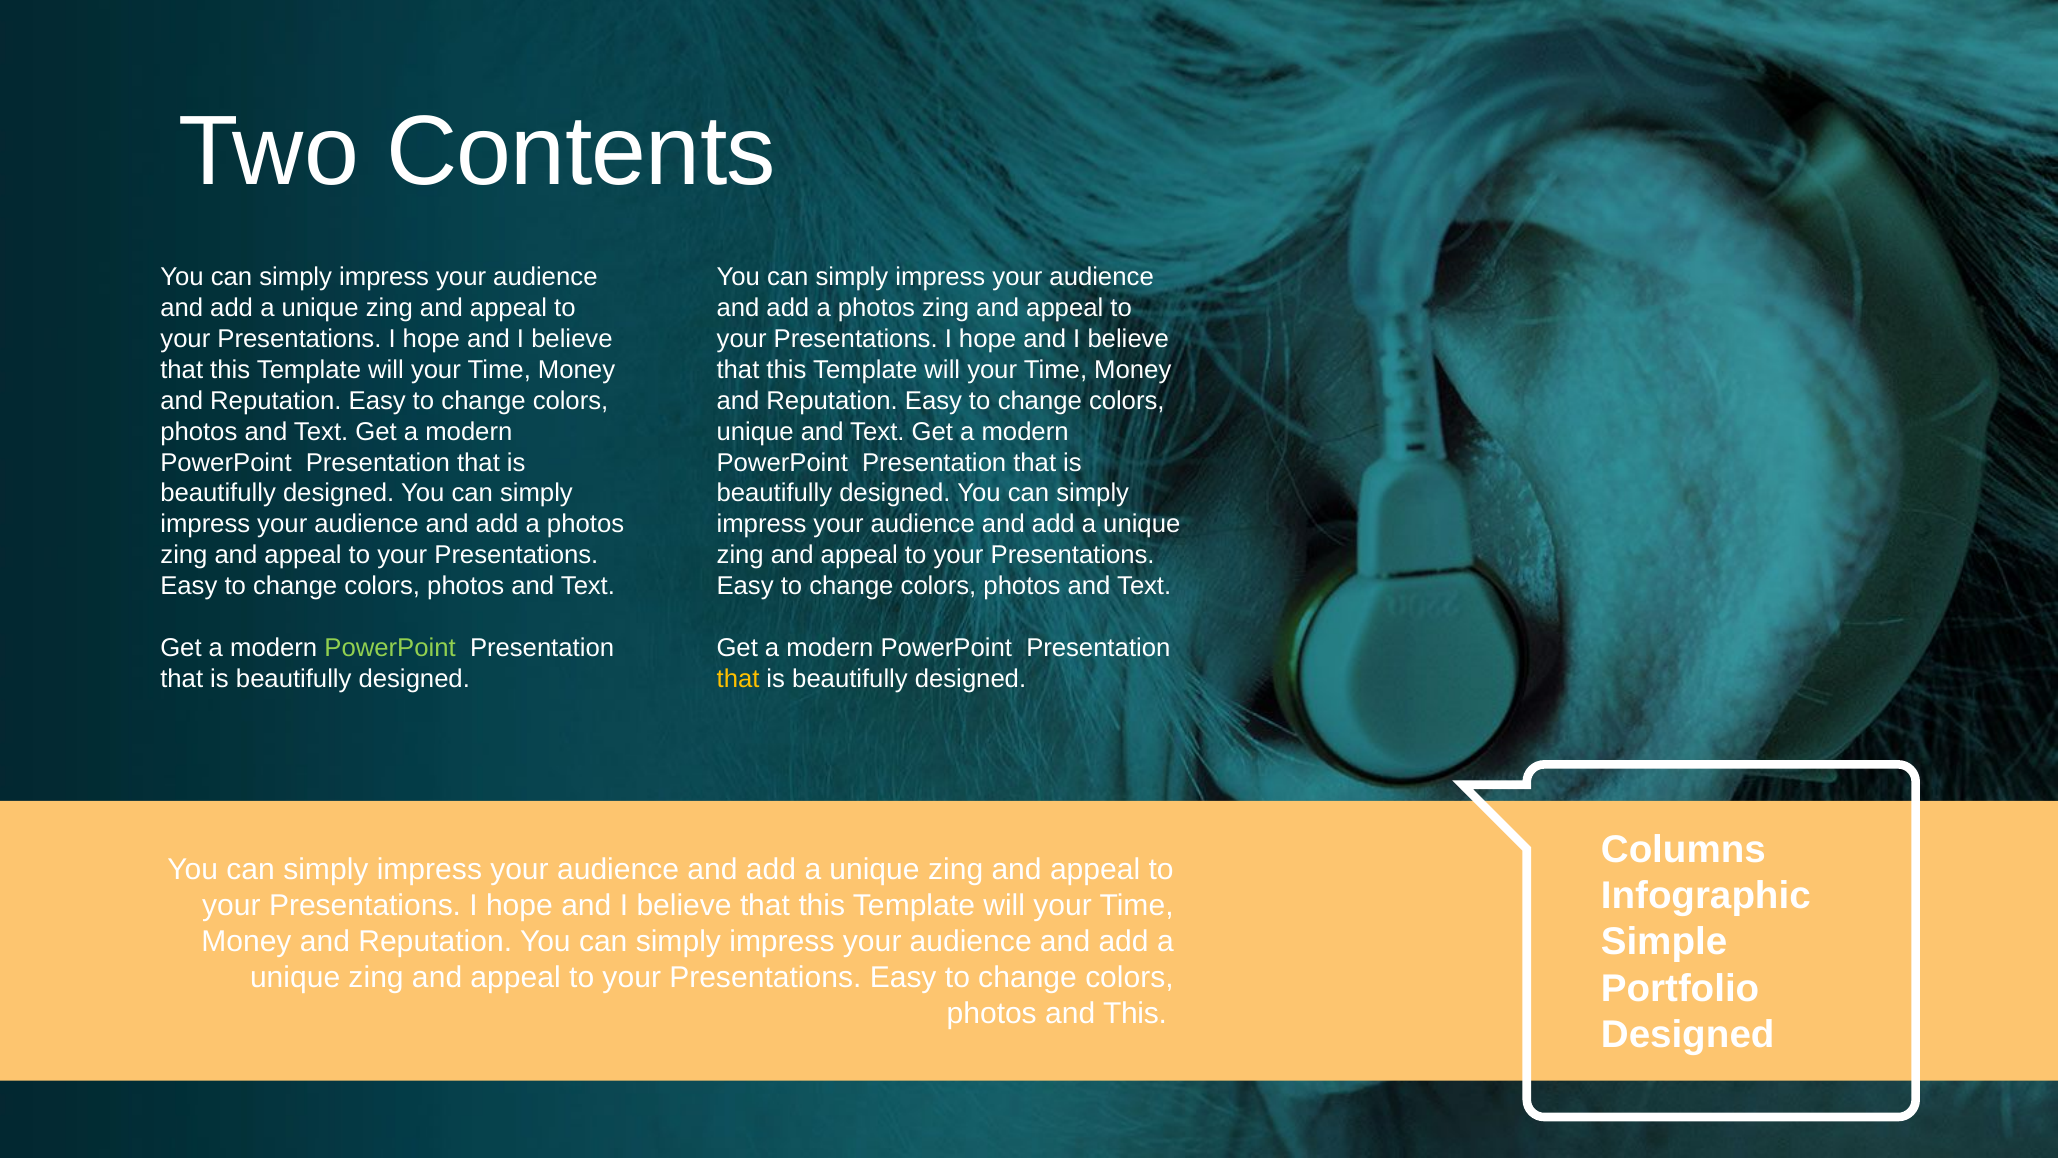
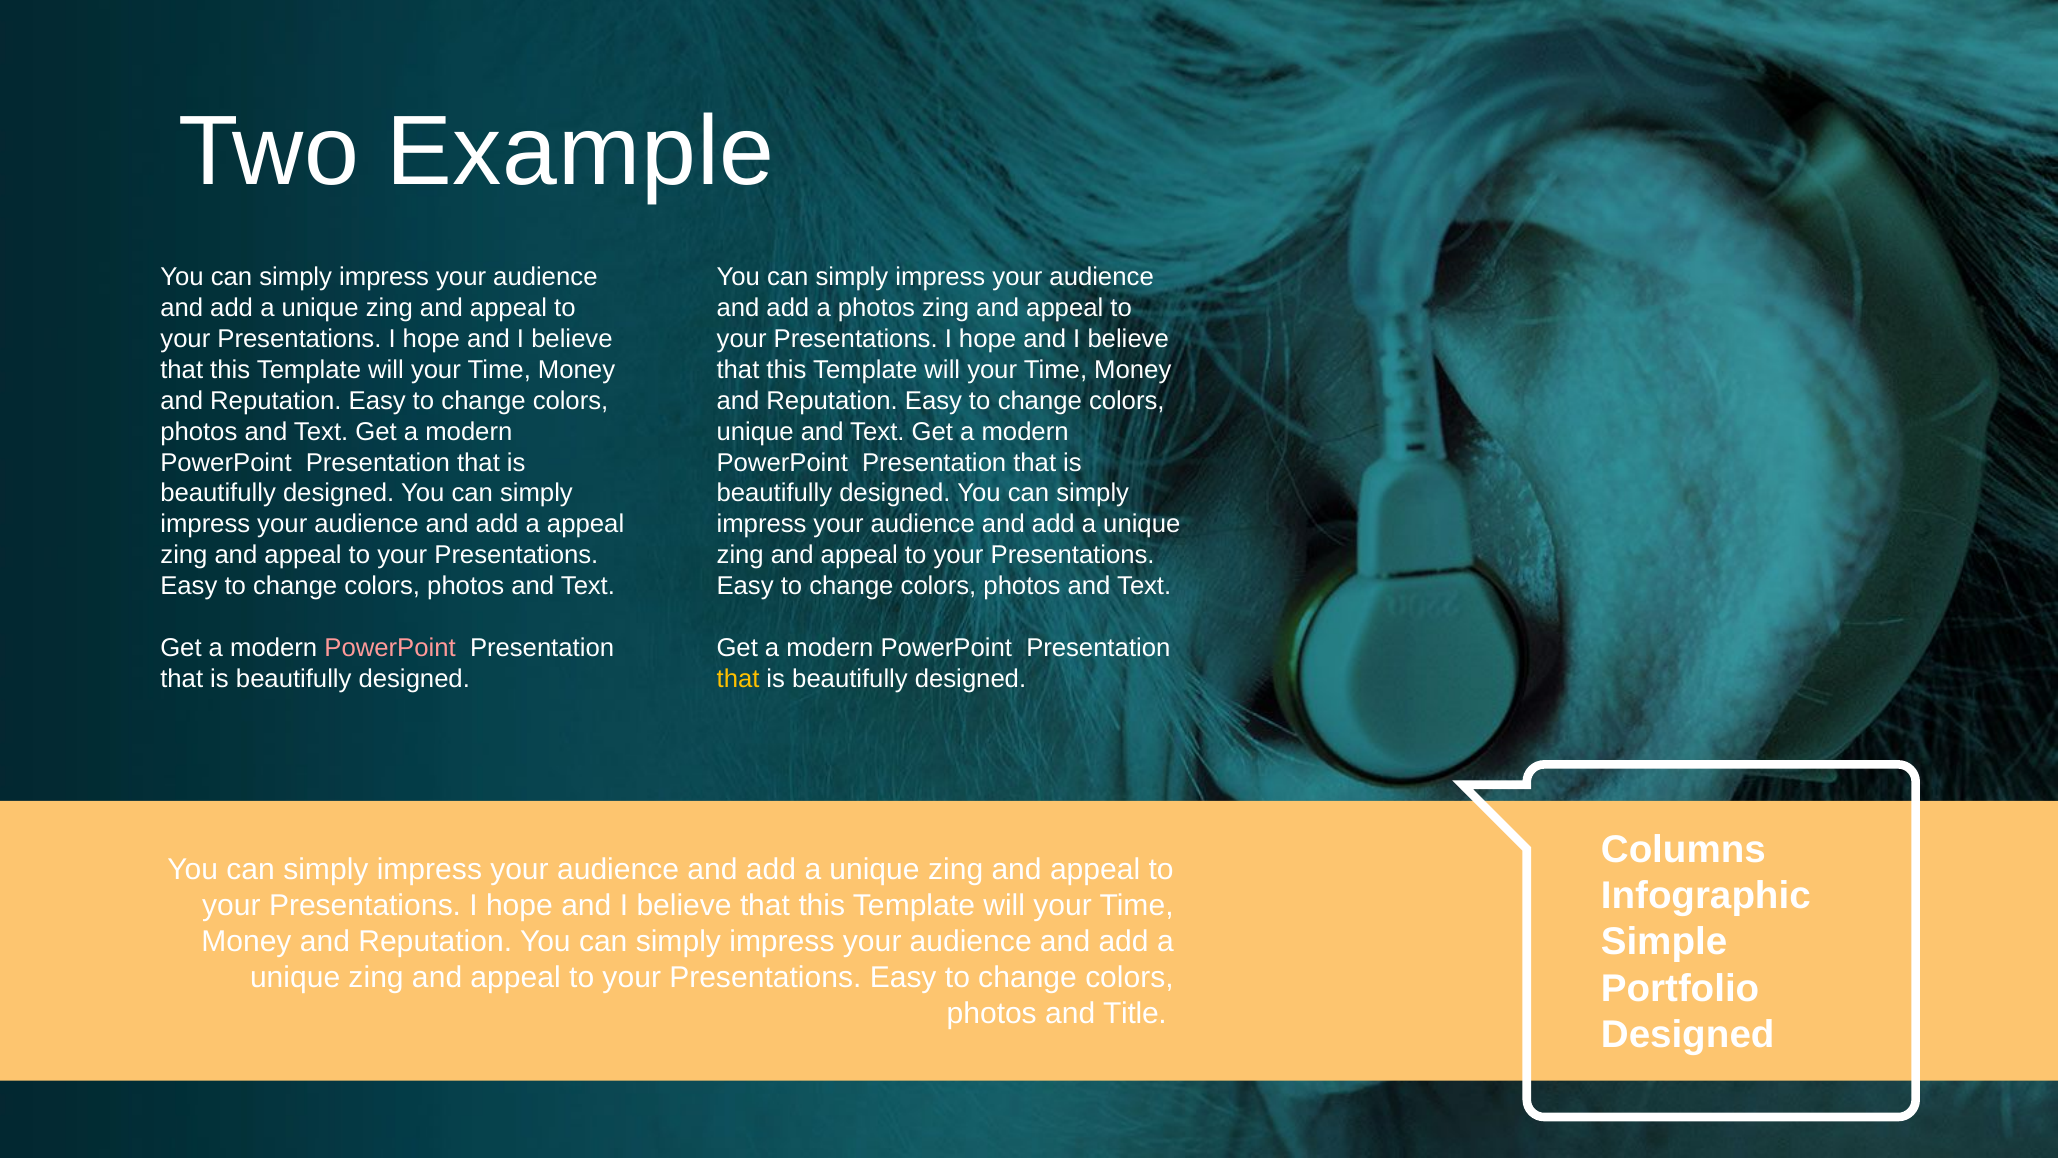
Contents: Contents -> Example (580, 152)
photos: photos -> appeal (586, 524)
PowerPoint colour: light green -> pink (390, 648)
and This: This -> Title (1135, 1014)
